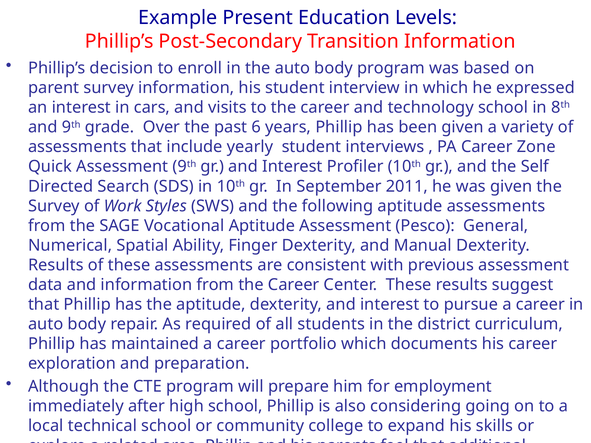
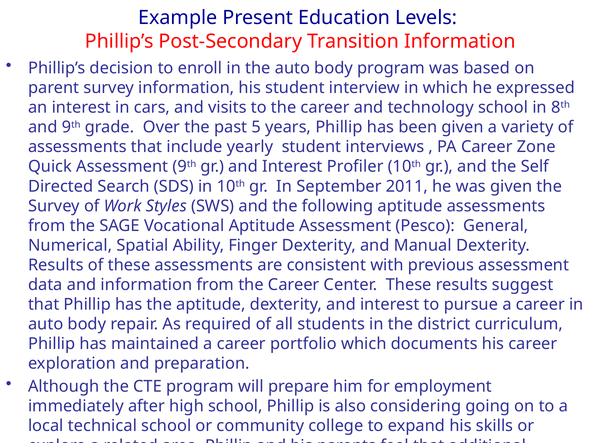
6: 6 -> 5 (256, 127)
